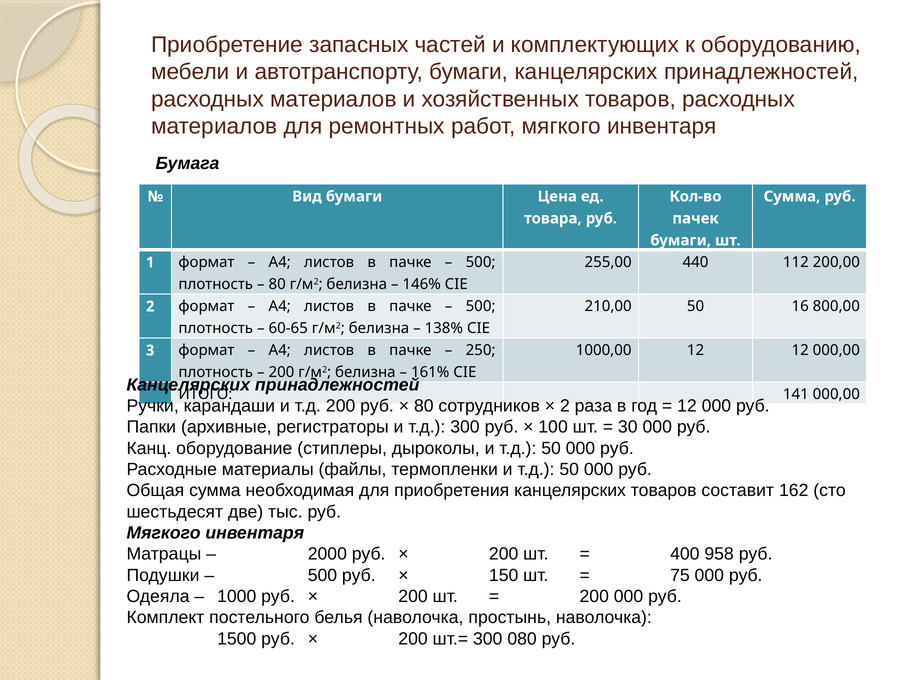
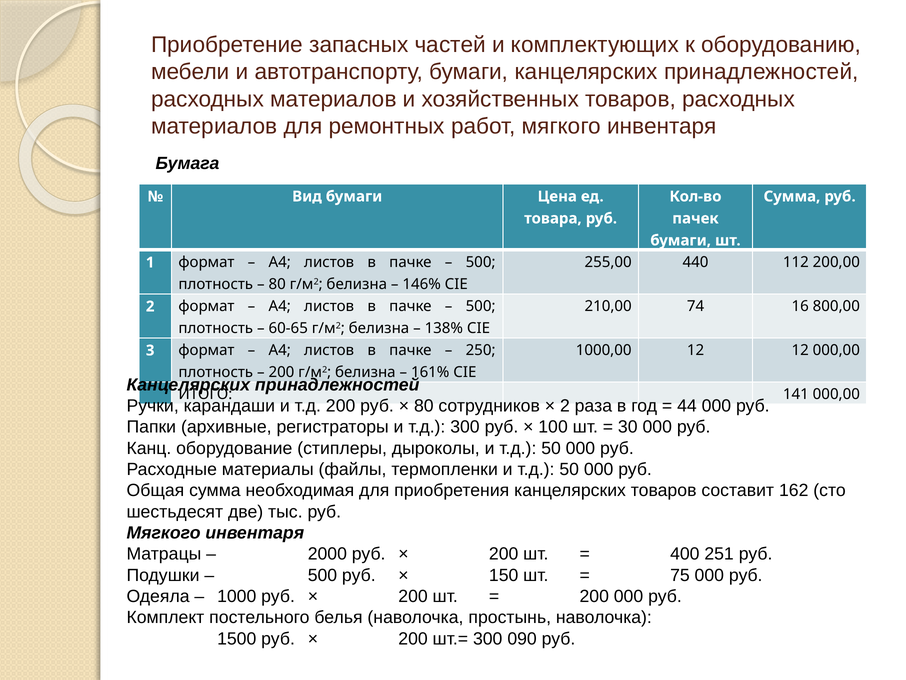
210,00 50: 50 -> 74 (696, 306)
12: 12 -> 44 (687, 406)
958: 958 -> 251 (719, 554)
080: 080 -> 090 (522, 638)
